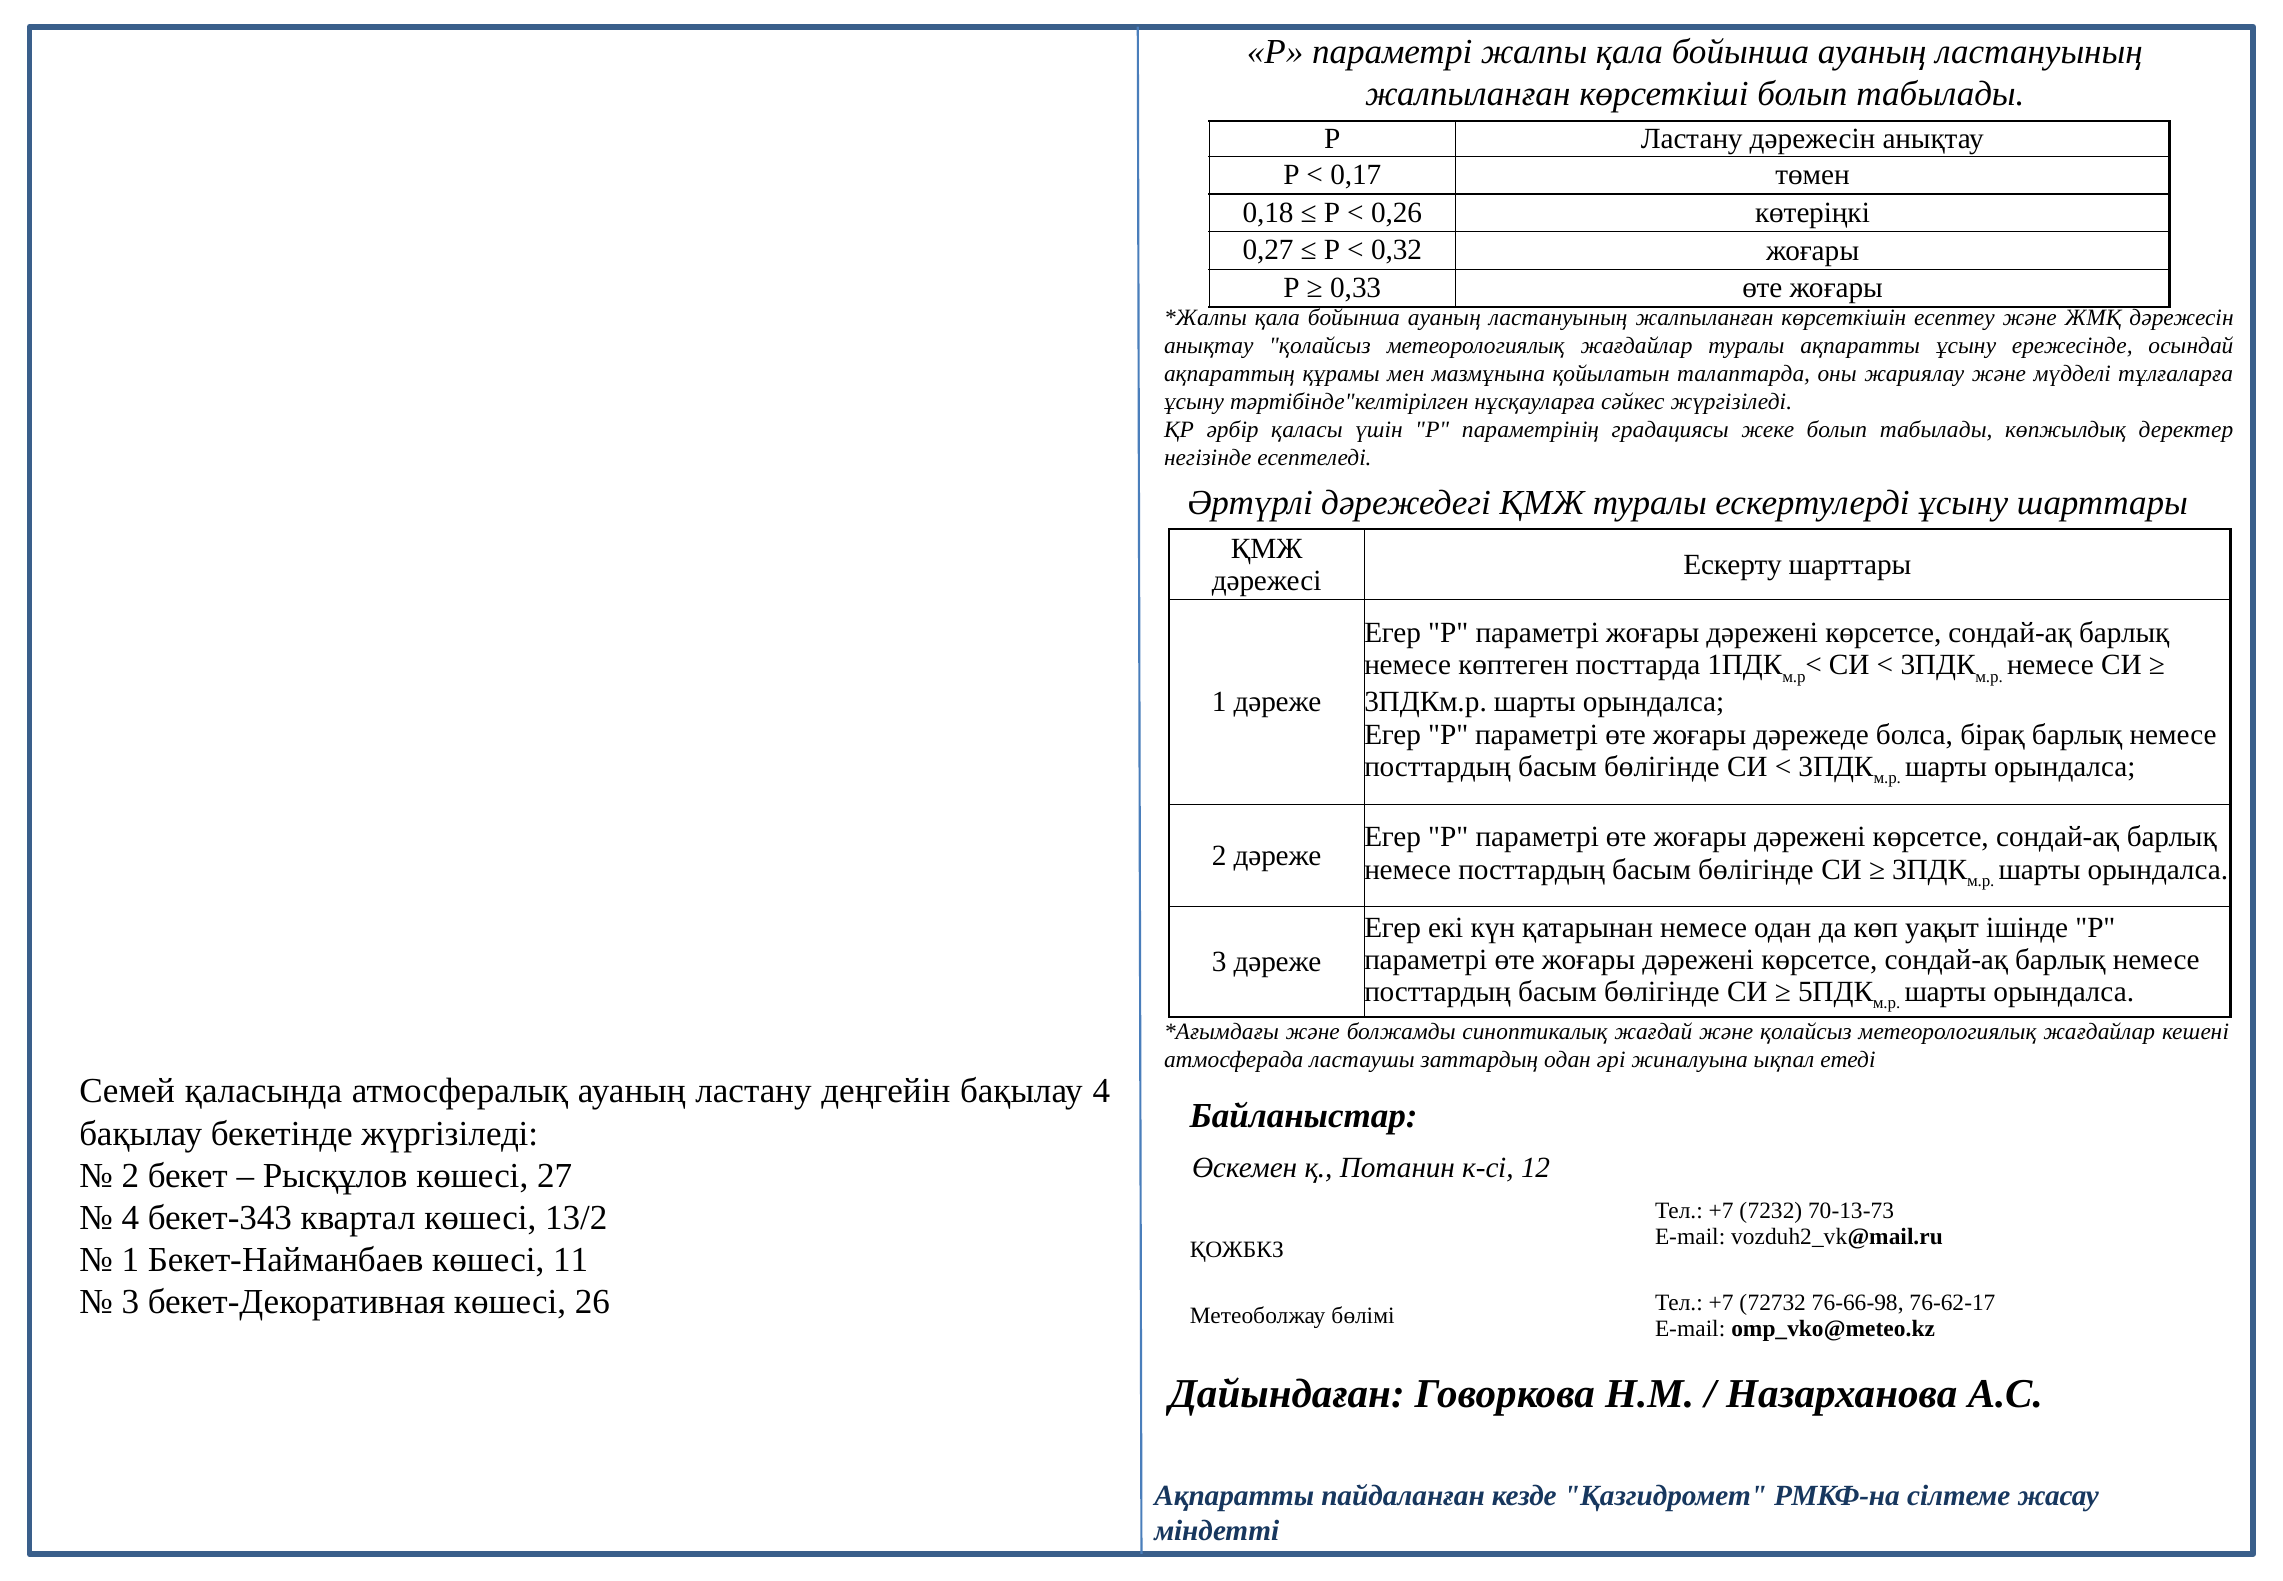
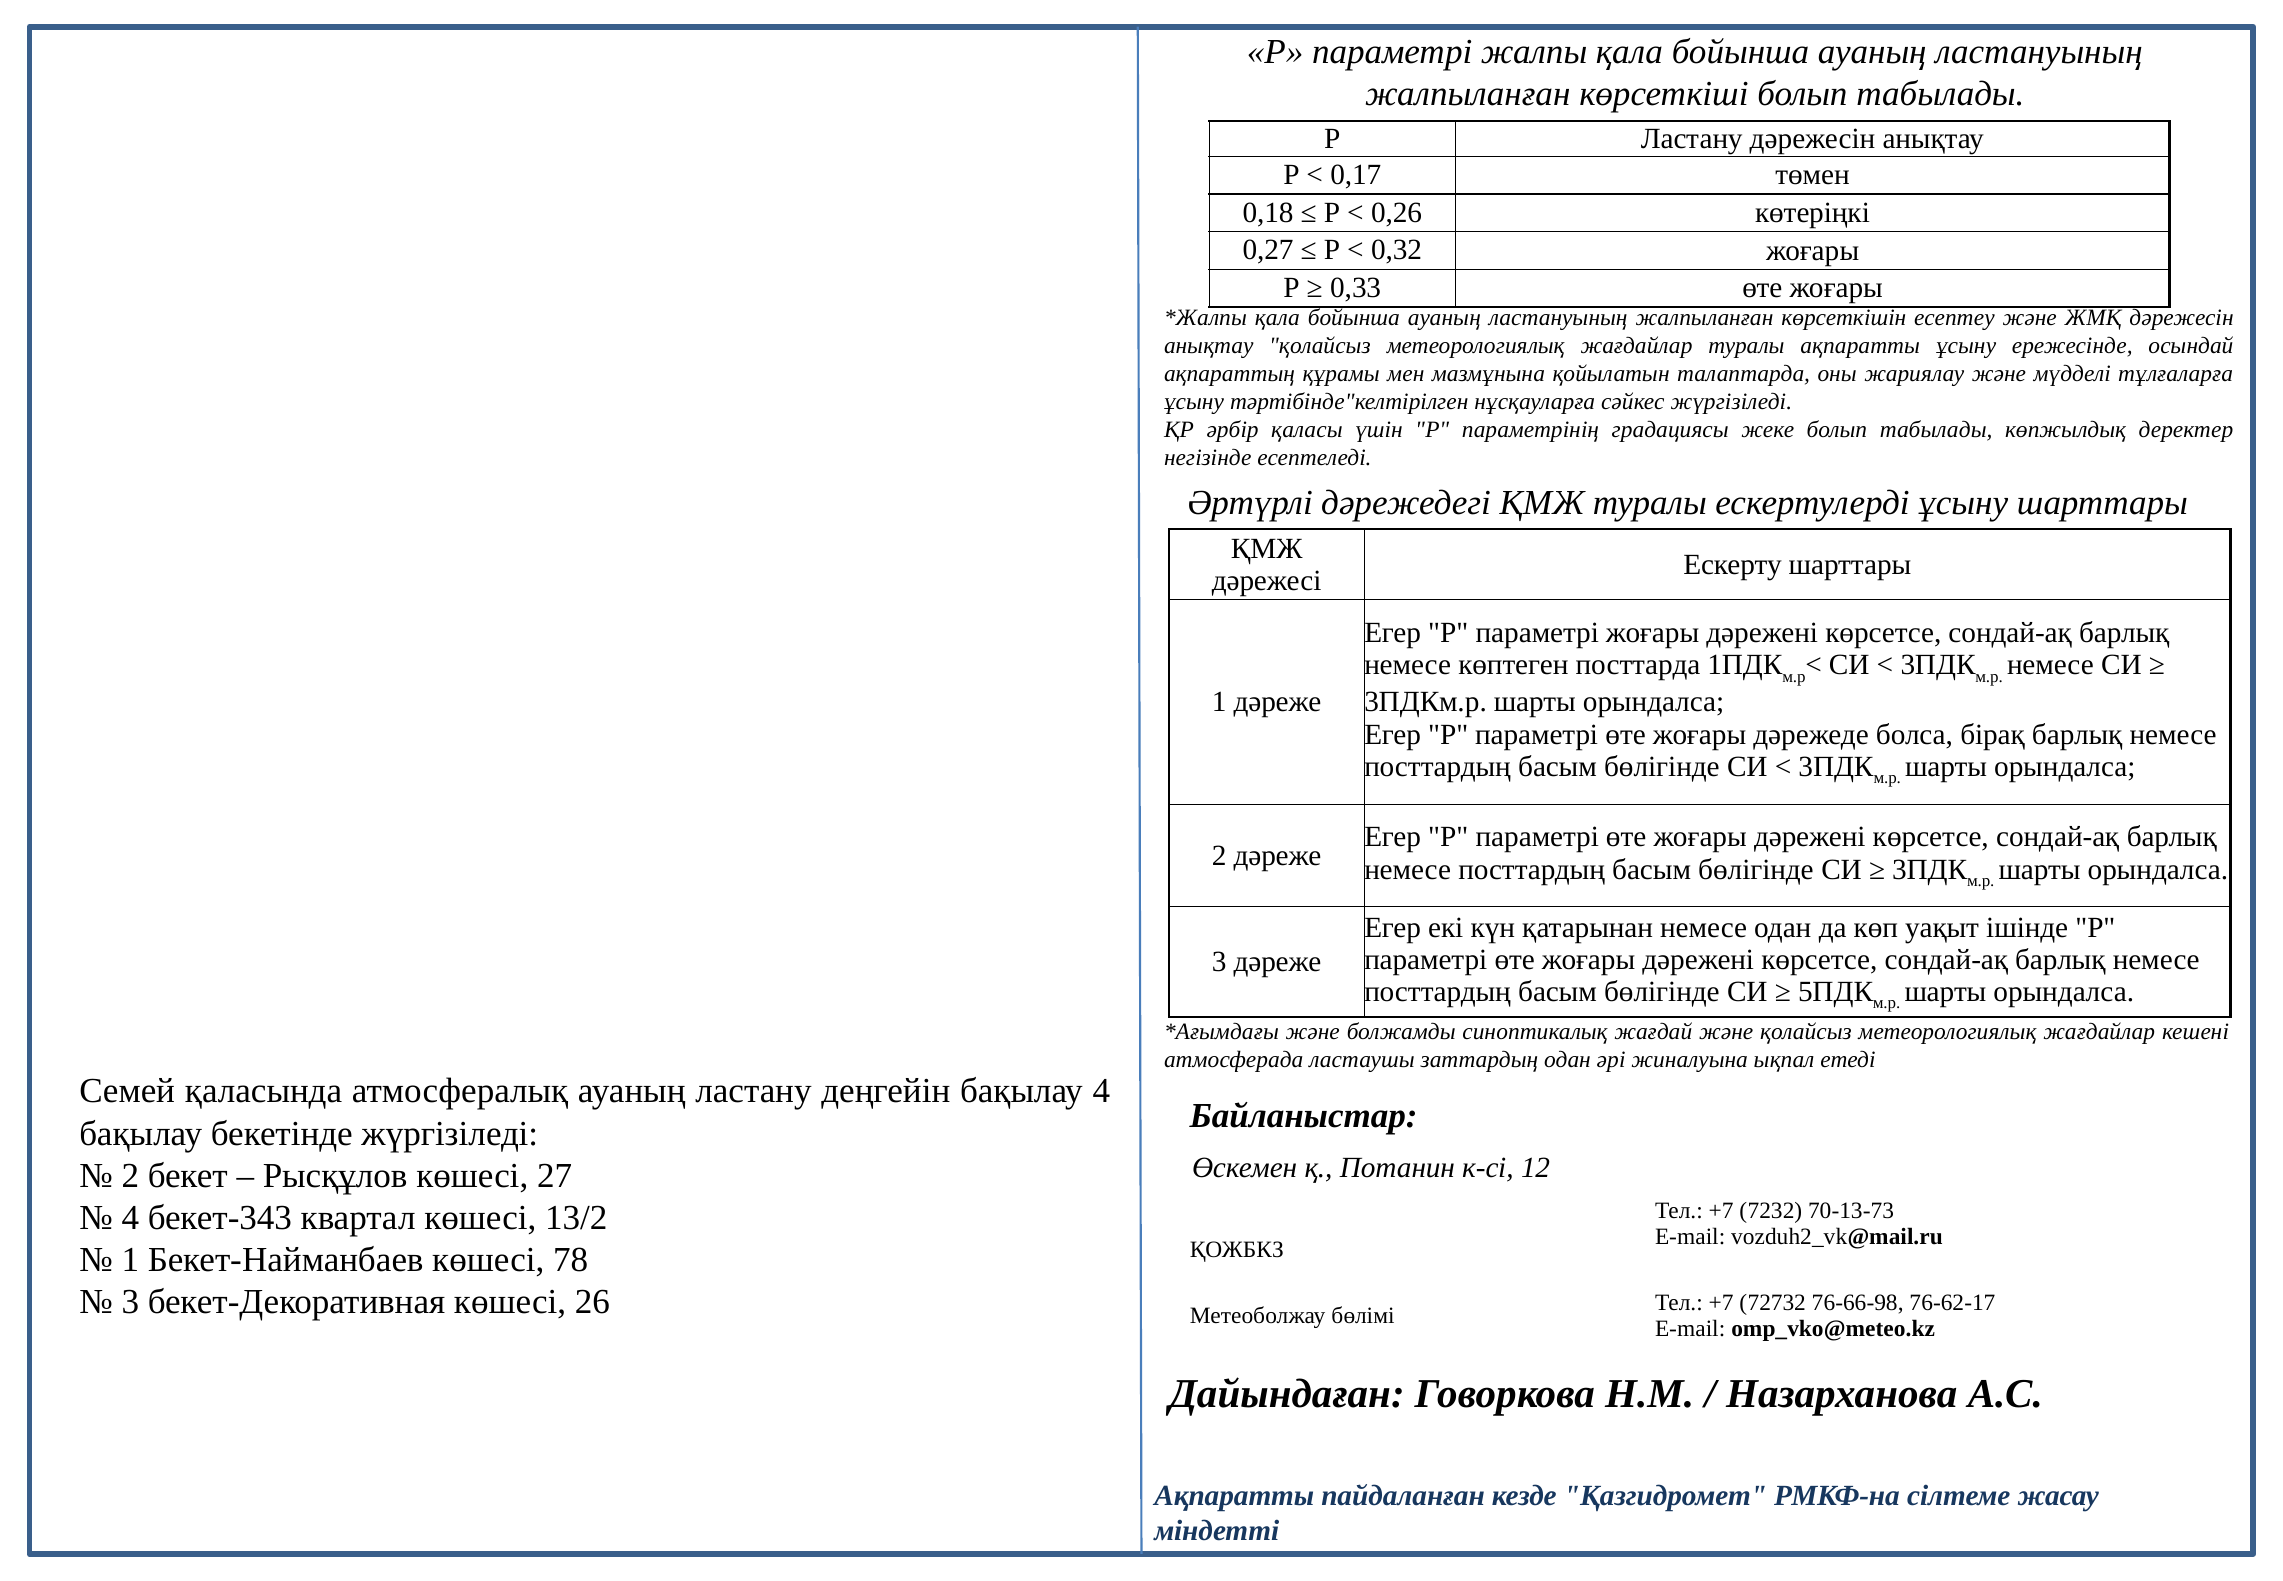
11: 11 -> 78 (571, 1260)
